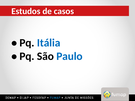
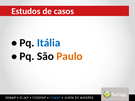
Paulo colour: blue -> orange (69, 56)
